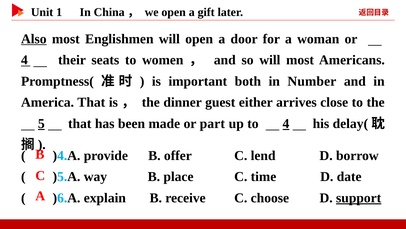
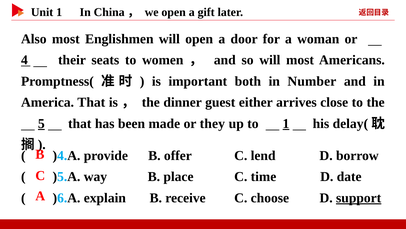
Also underline: present -> none (34, 39)
part: part -> they (212, 123)
to 4: 4 -> 1 (286, 123)
